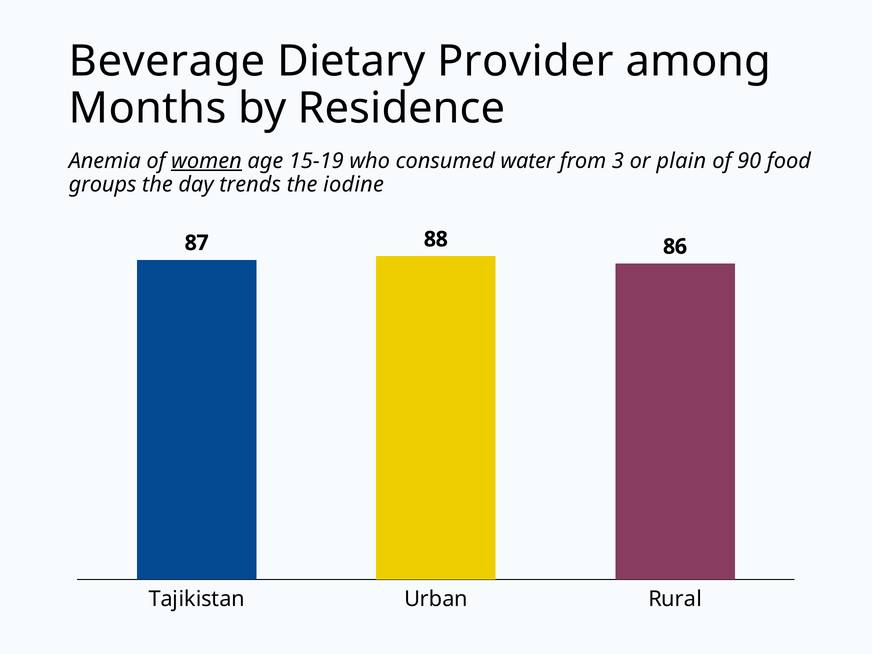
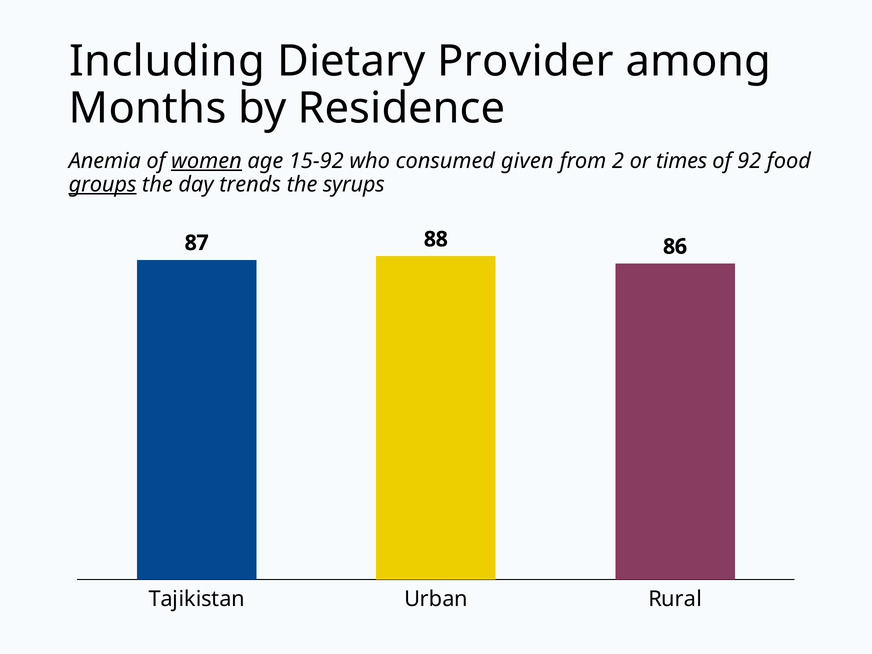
Beverage: Beverage -> Including (167, 61)
15-19: 15-19 -> 15-92 (316, 161)
water: water -> given (527, 161)
3: 3 -> 2 (618, 161)
plain: plain -> times (682, 161)
90: 90 -> 92 (749, 161)
groups underline: none -> present (103, 184)
iodine: iodine -> syrups (354, 184)
